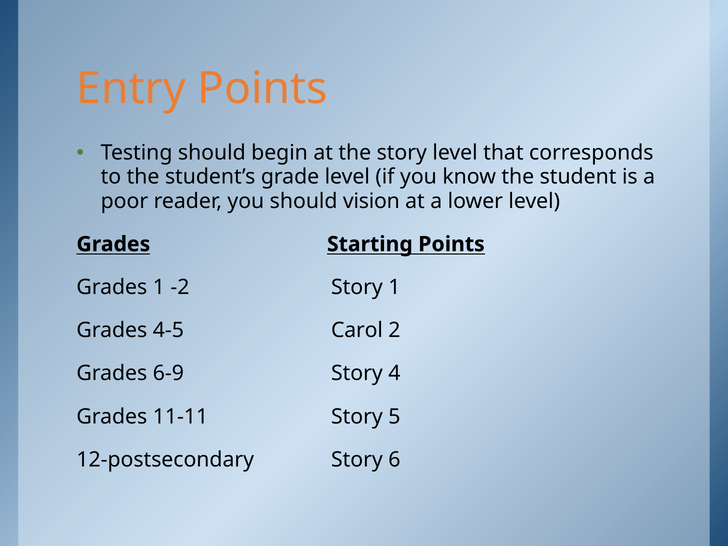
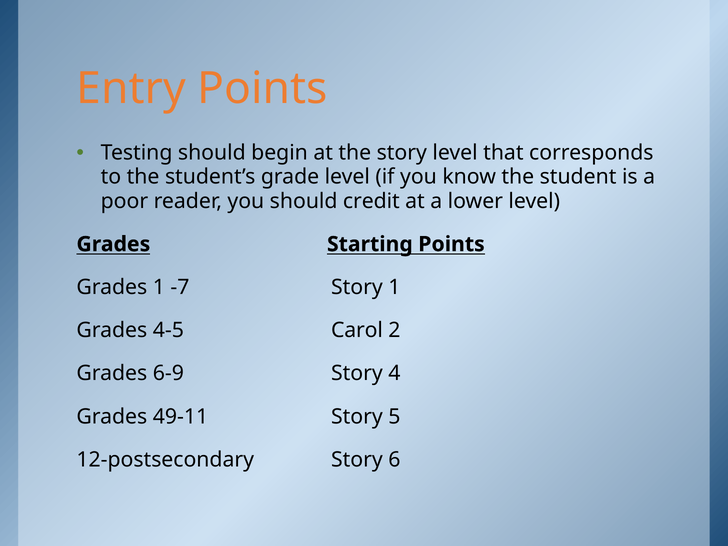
vision: vision -> credit (371, 201)
-2: -2 -> -7 (180, 287)
11-11: 11-11 -> 49-11 (181, 417)
